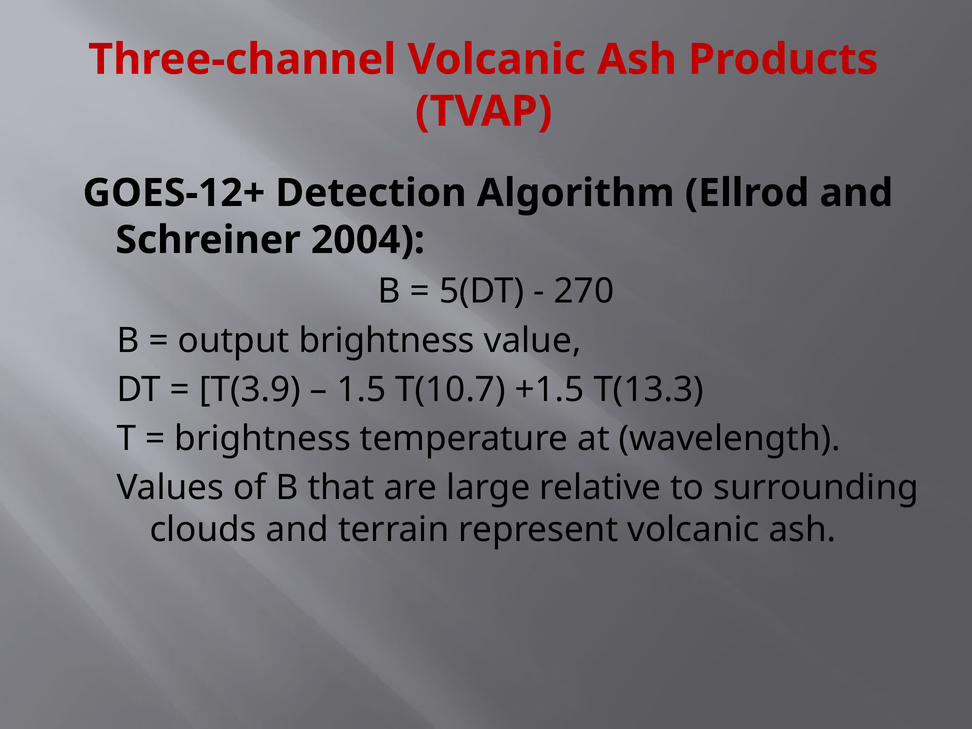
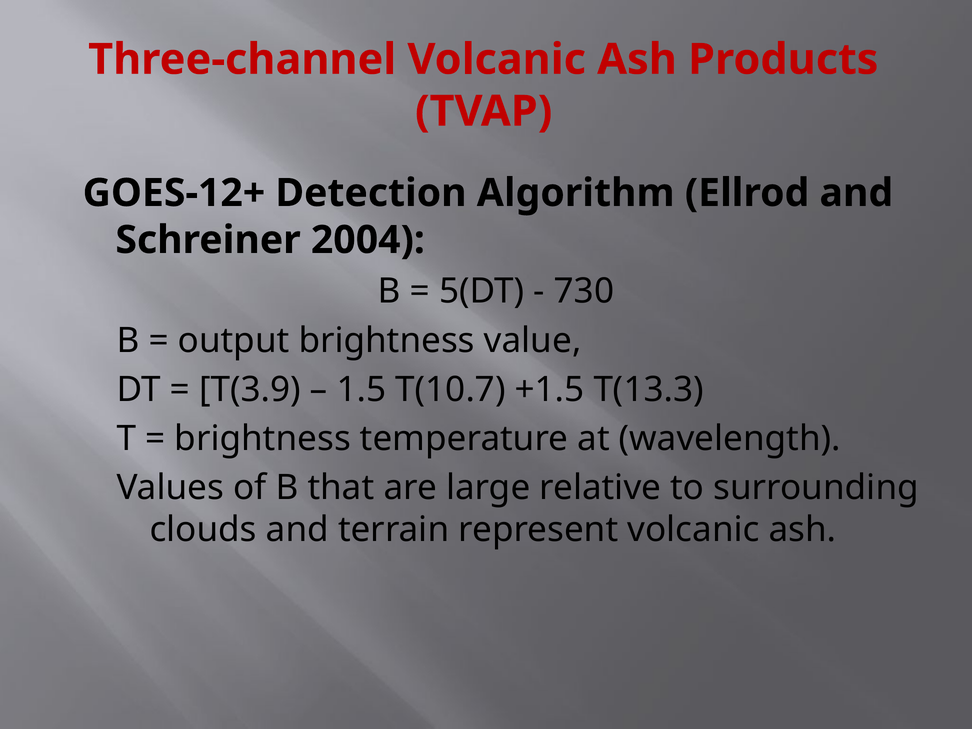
270: 270 -> 730 (584, 291)
